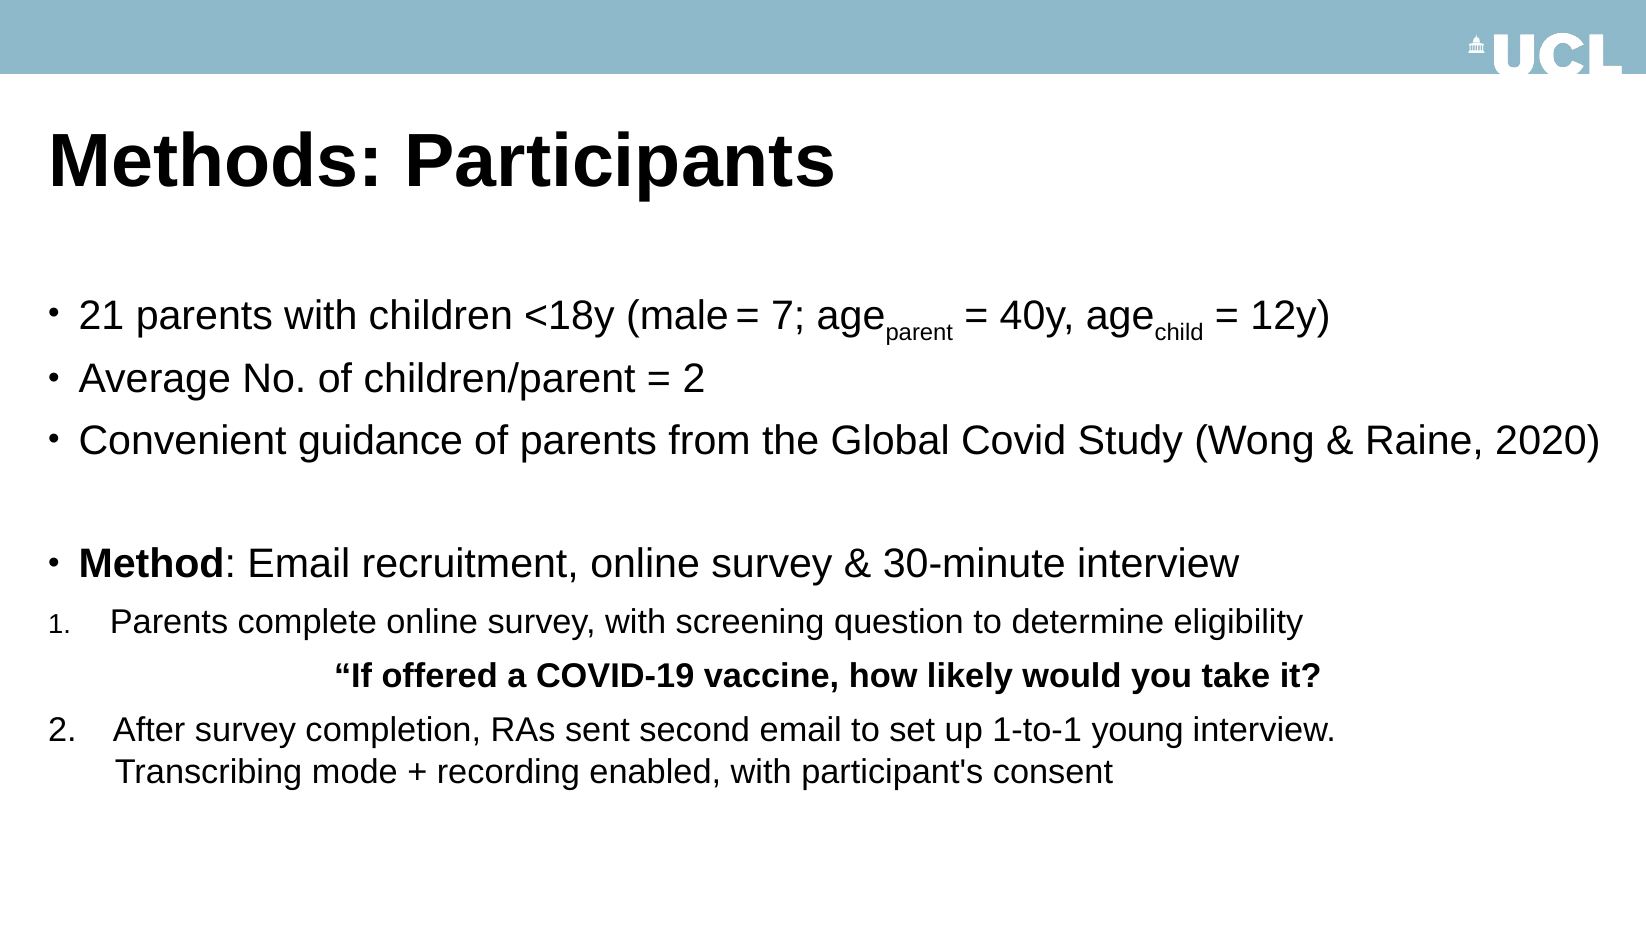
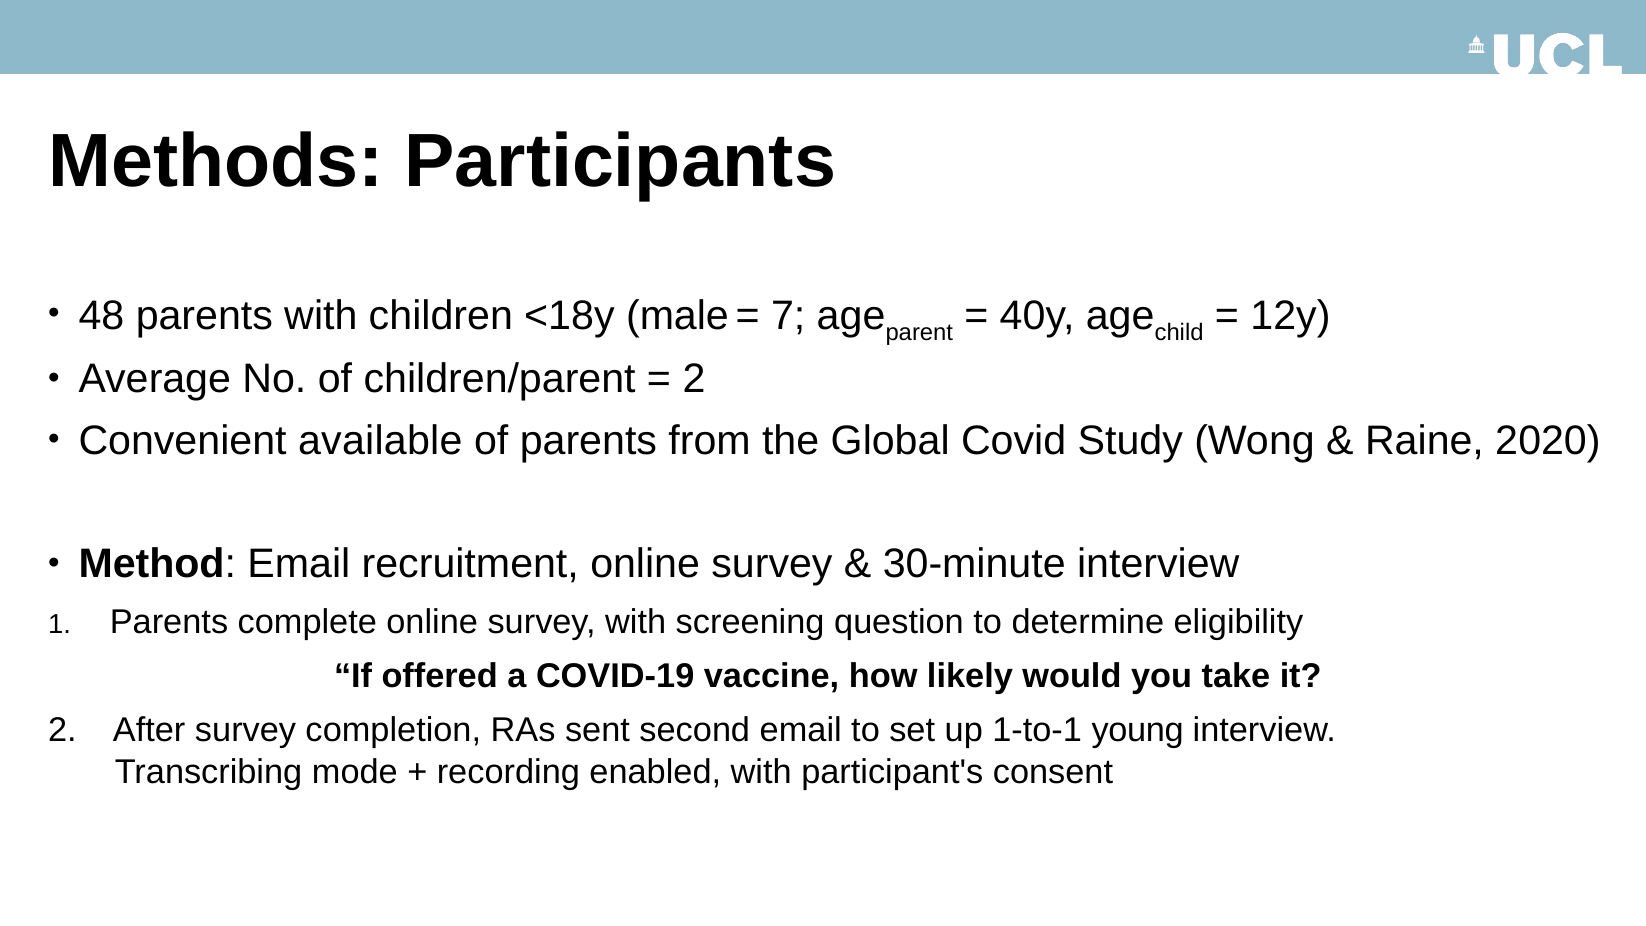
21: 21 -> 48 (101, 316)
guidance: guidance -> available (380, 441)
